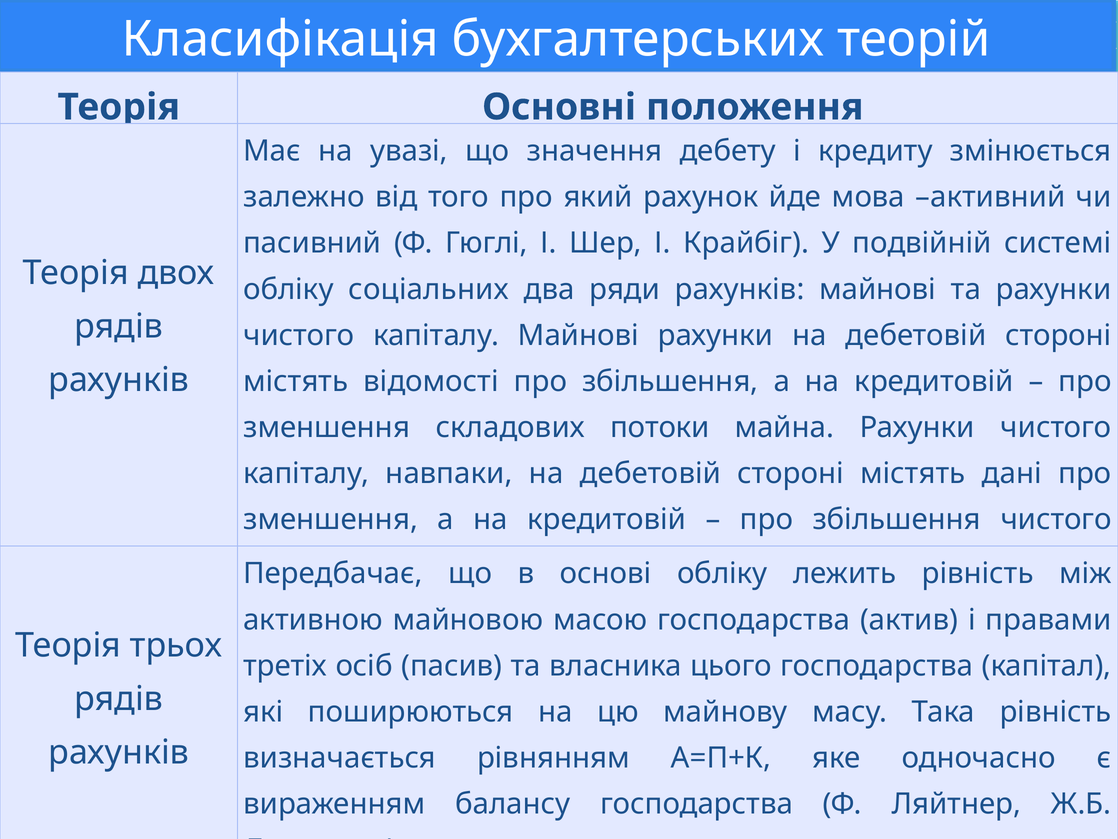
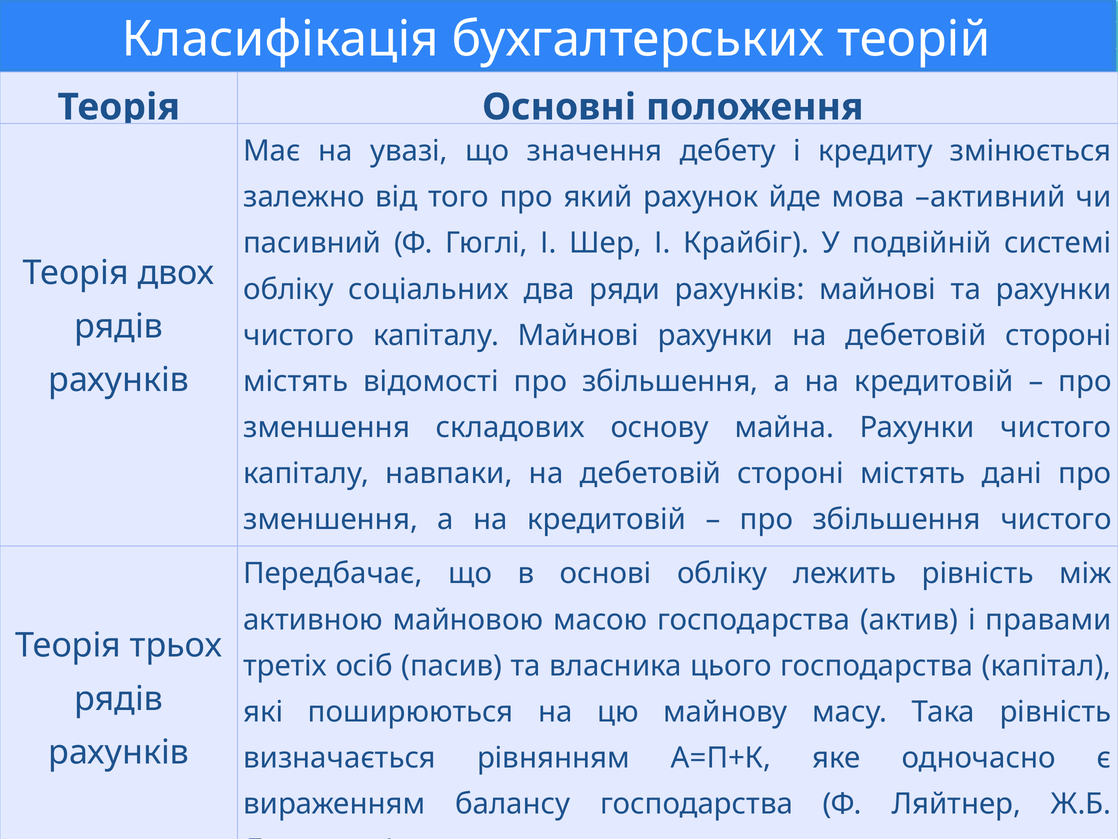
потоки: потоки -> основу (660, 427)
